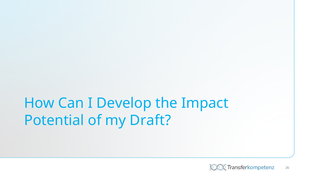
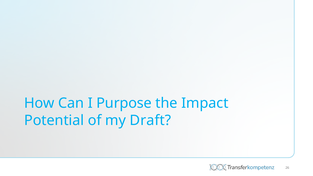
Develop: Develop -> Purpose (124, 103)
